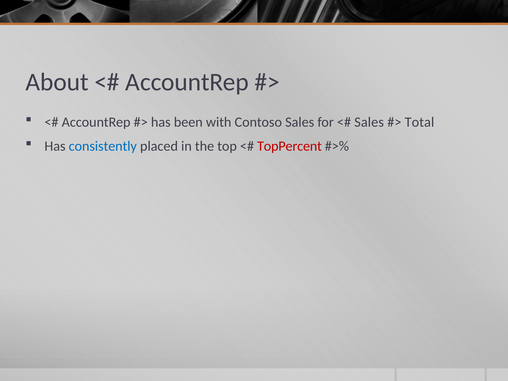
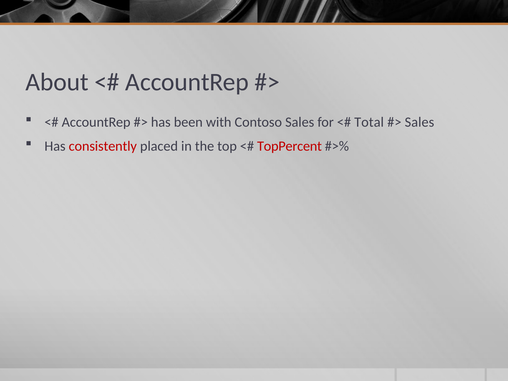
Sales: Sales -> Total (369, 122)
Total: Total -> Sales (419, 122)
consistently colour: blue -> red (103, 146)
